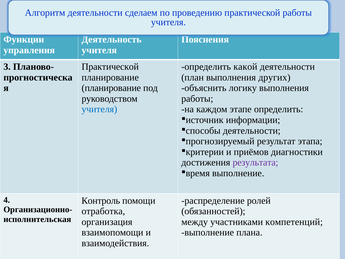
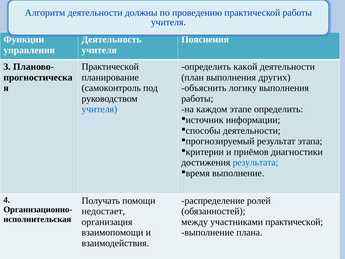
сделаем: сделаем -> должны (141, 13)
планирование: планирование -> самоконтроль (111, 88)
результата colour: purple -> blue (255, 162)
Контроль: Контроль -> Получать (101, 200)
отработка: отработка -> недостает (103, 211)
участниками компетенций: компетенций -> практической (294, 222)
